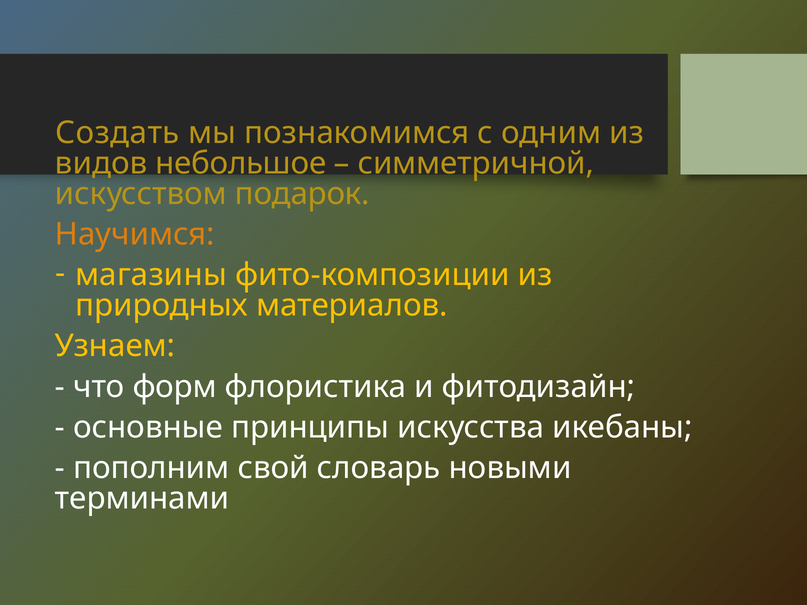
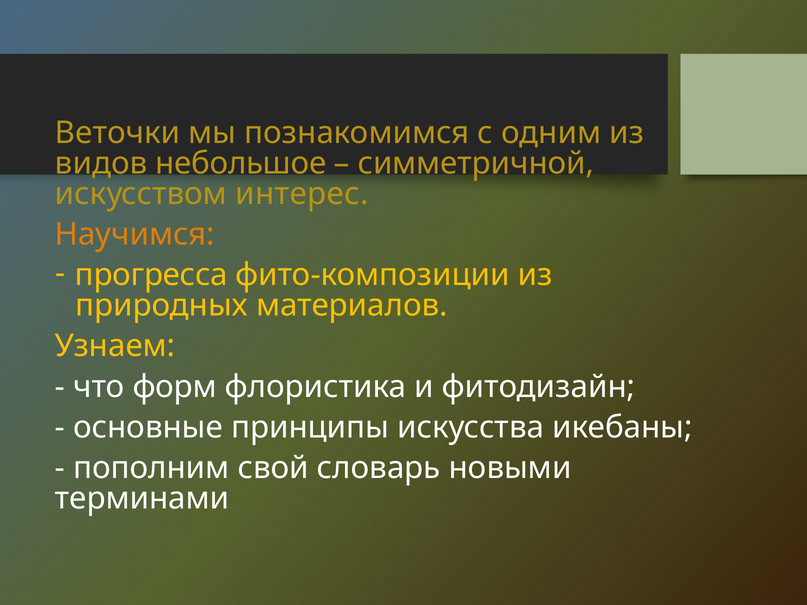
Создать: Создать -> Веточки (118, 133)
подарок: подарок -> интерес (302, 194)
магазины: магазины -> прогресса (151, 275)
